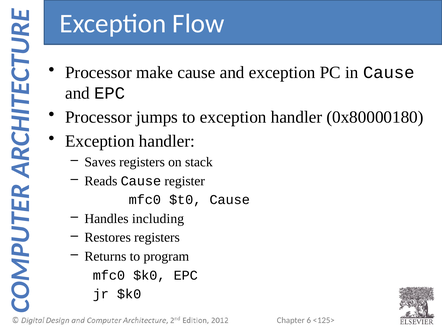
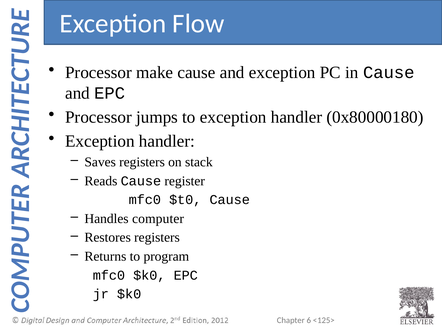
including: including -> computer (158, 219)
